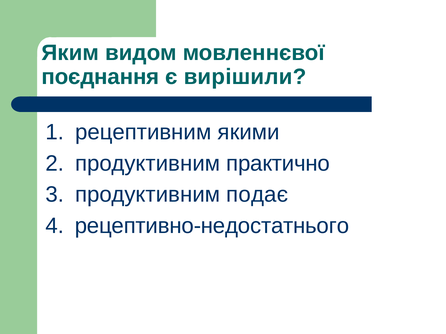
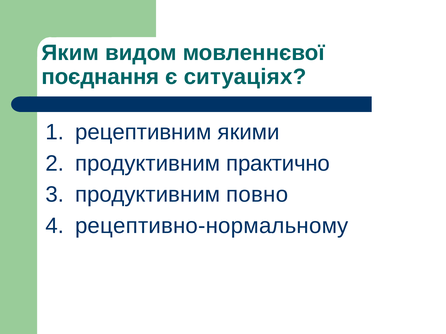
вирішили: вирішили -> ситуаціях (245, 77)
подає: подає -> повно (257, 195)
рецептивно-недостатнього: рецептивно-недостатнього -> рецептивно-нормальному (212, 226)
